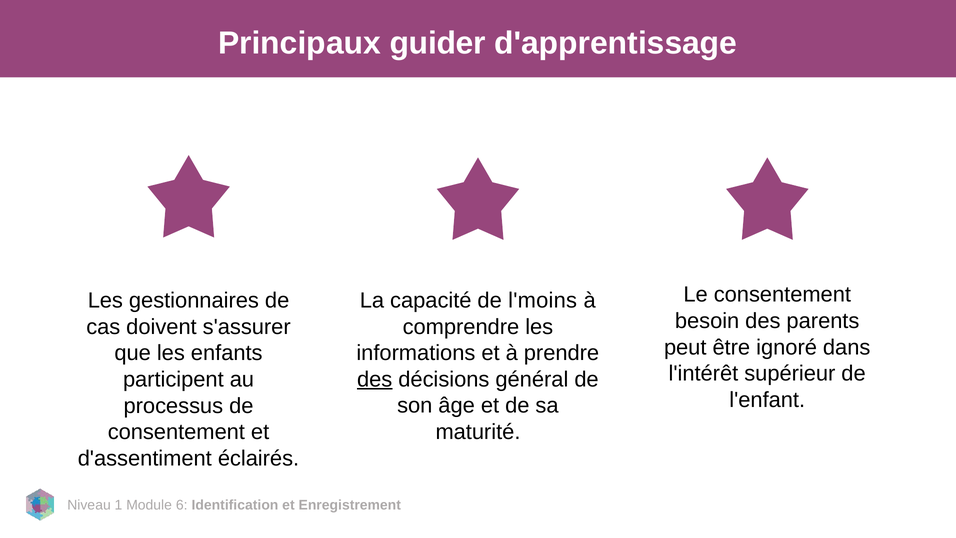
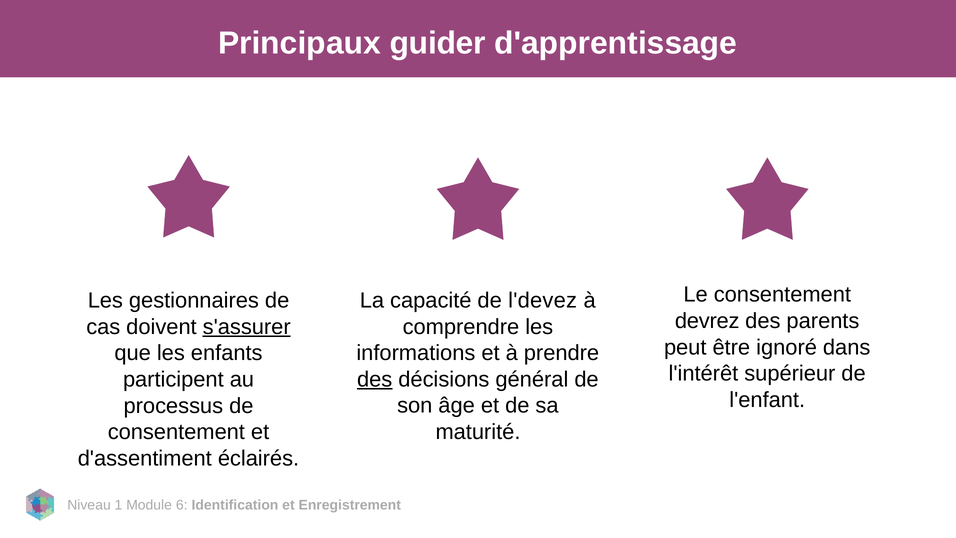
l'moins: l'moins -> l'devez (543, 300)
besoin: besoin -> devrez (707, 321)
s'assurer underline: none -> present (247, 327)
